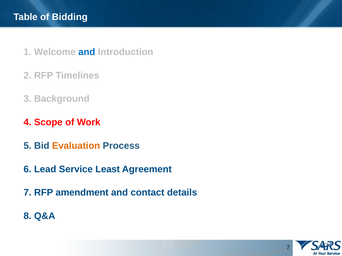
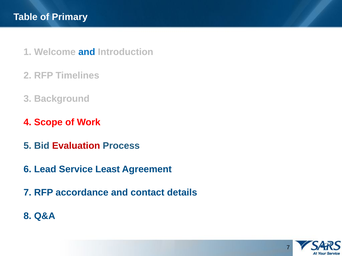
Bidding: Bidding -> Primary (70, 17)
Evaluation colour: orange -> red (76, 146)
amendment: amendment -> accordance (82, 193)
